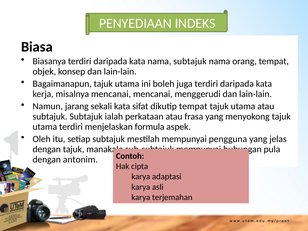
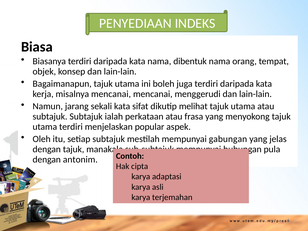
nama subtajuk: subtajuk -> dibentuk (190, 61)
dikutip tempat: tempat -> melihat (193, 106)
formula: formula -> popular (150, 127)
pengguna: pengguna -> gabungan (228, 139)
